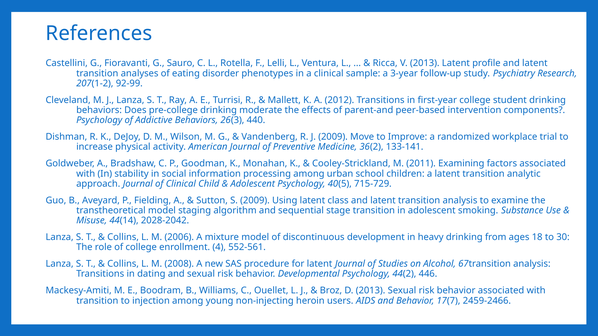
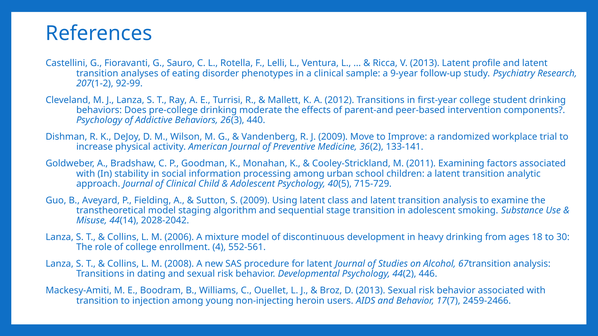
3-year: 3-year -> 9-year (404, 73)
